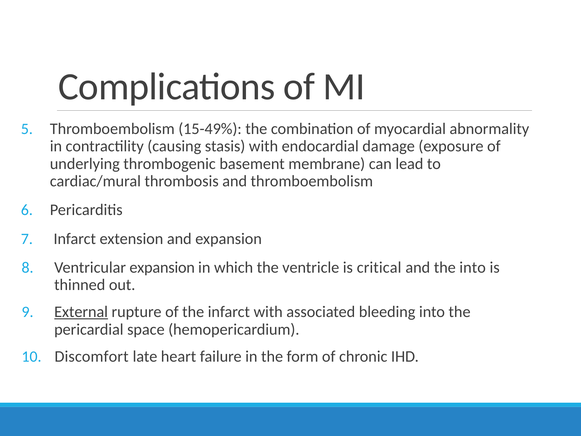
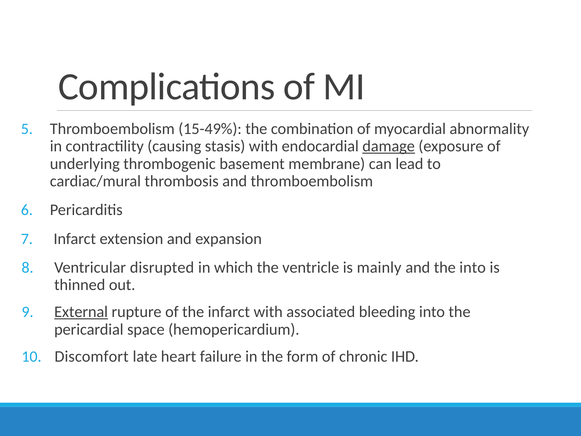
damage underline: none -> present (389, 146)
Ventricular expansion: expansion -> disrupted (162, 267)
critical: critical -> mainly (379, 267)
